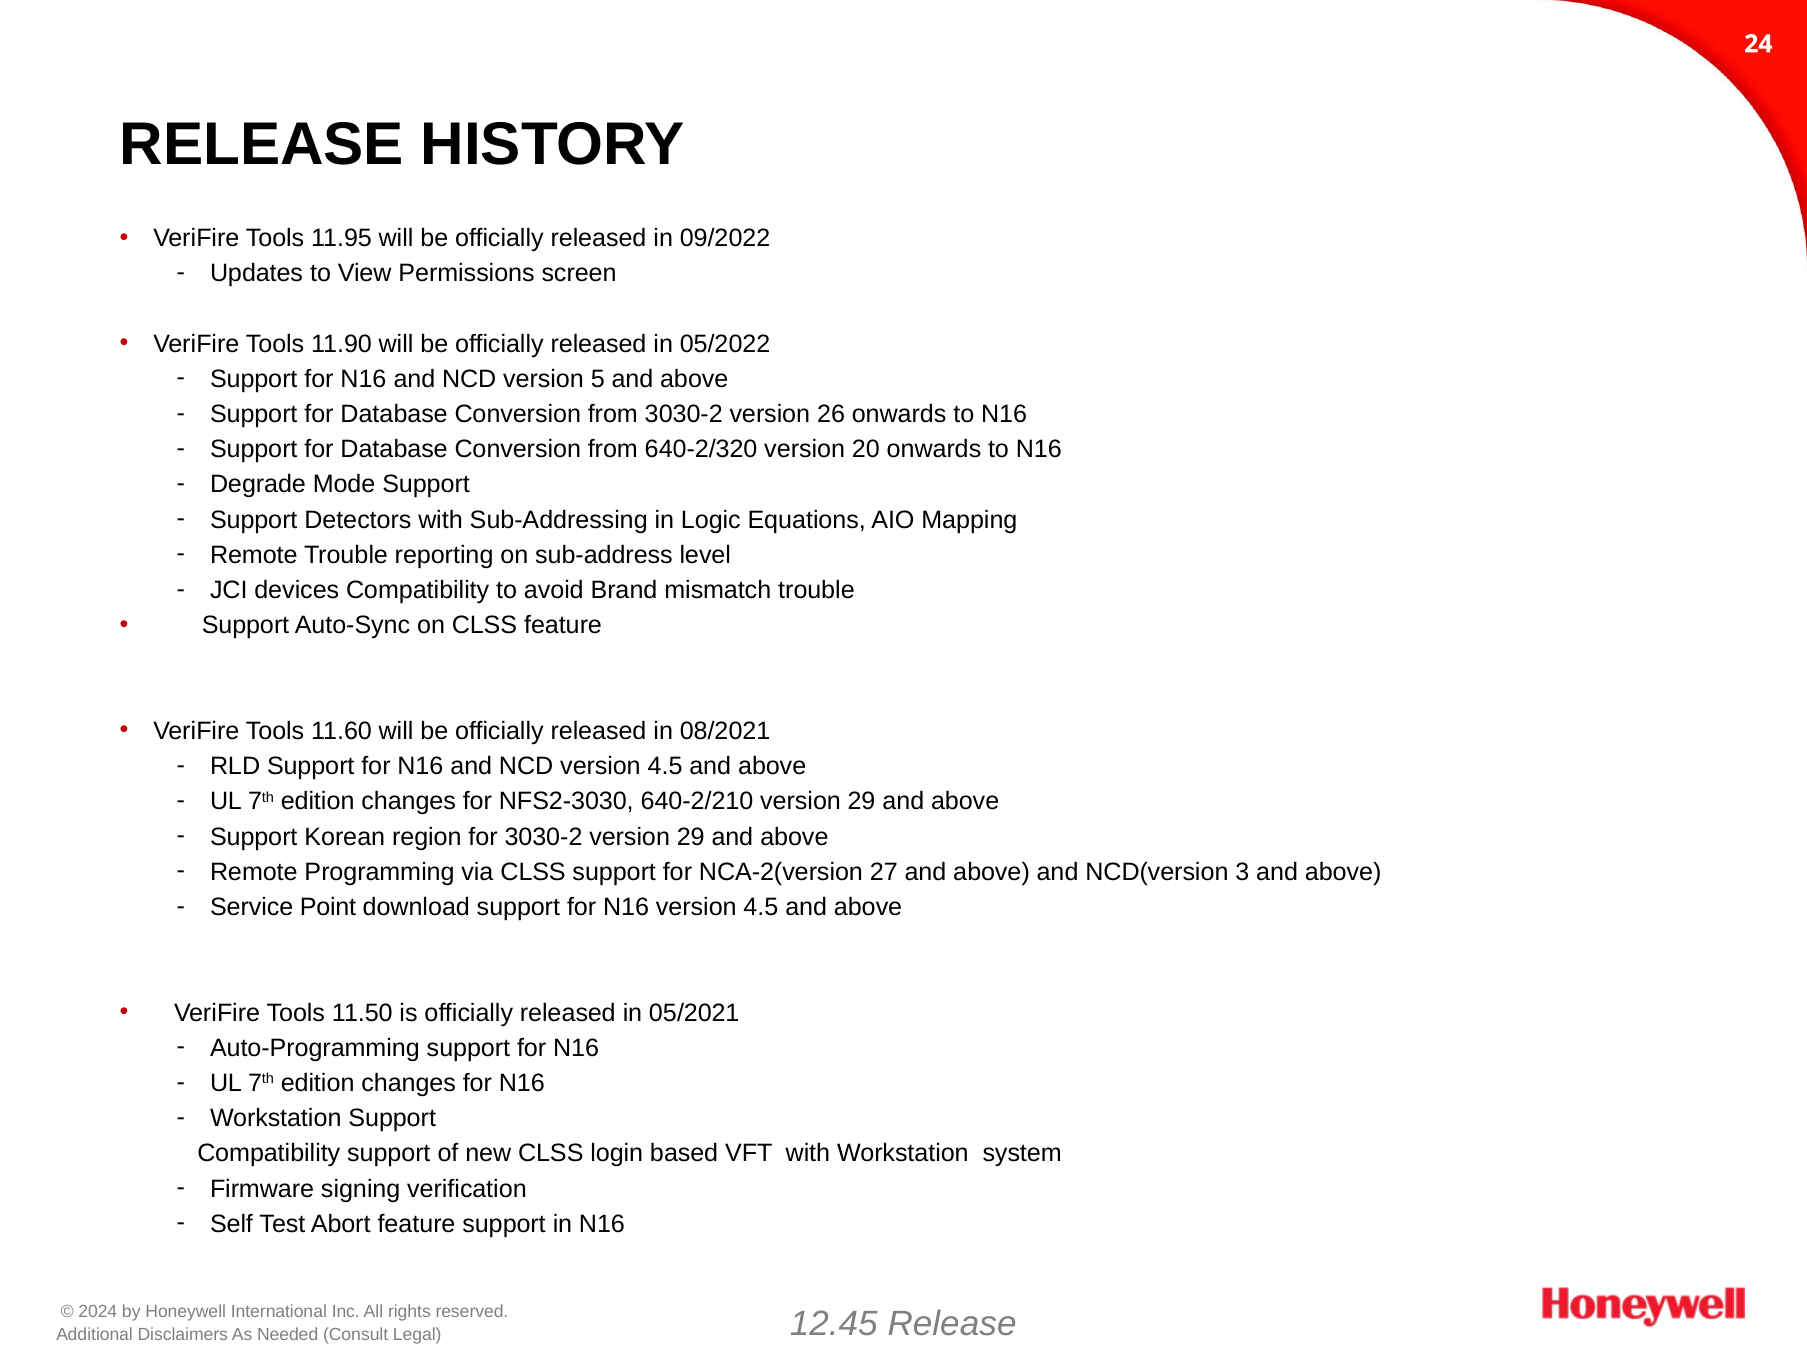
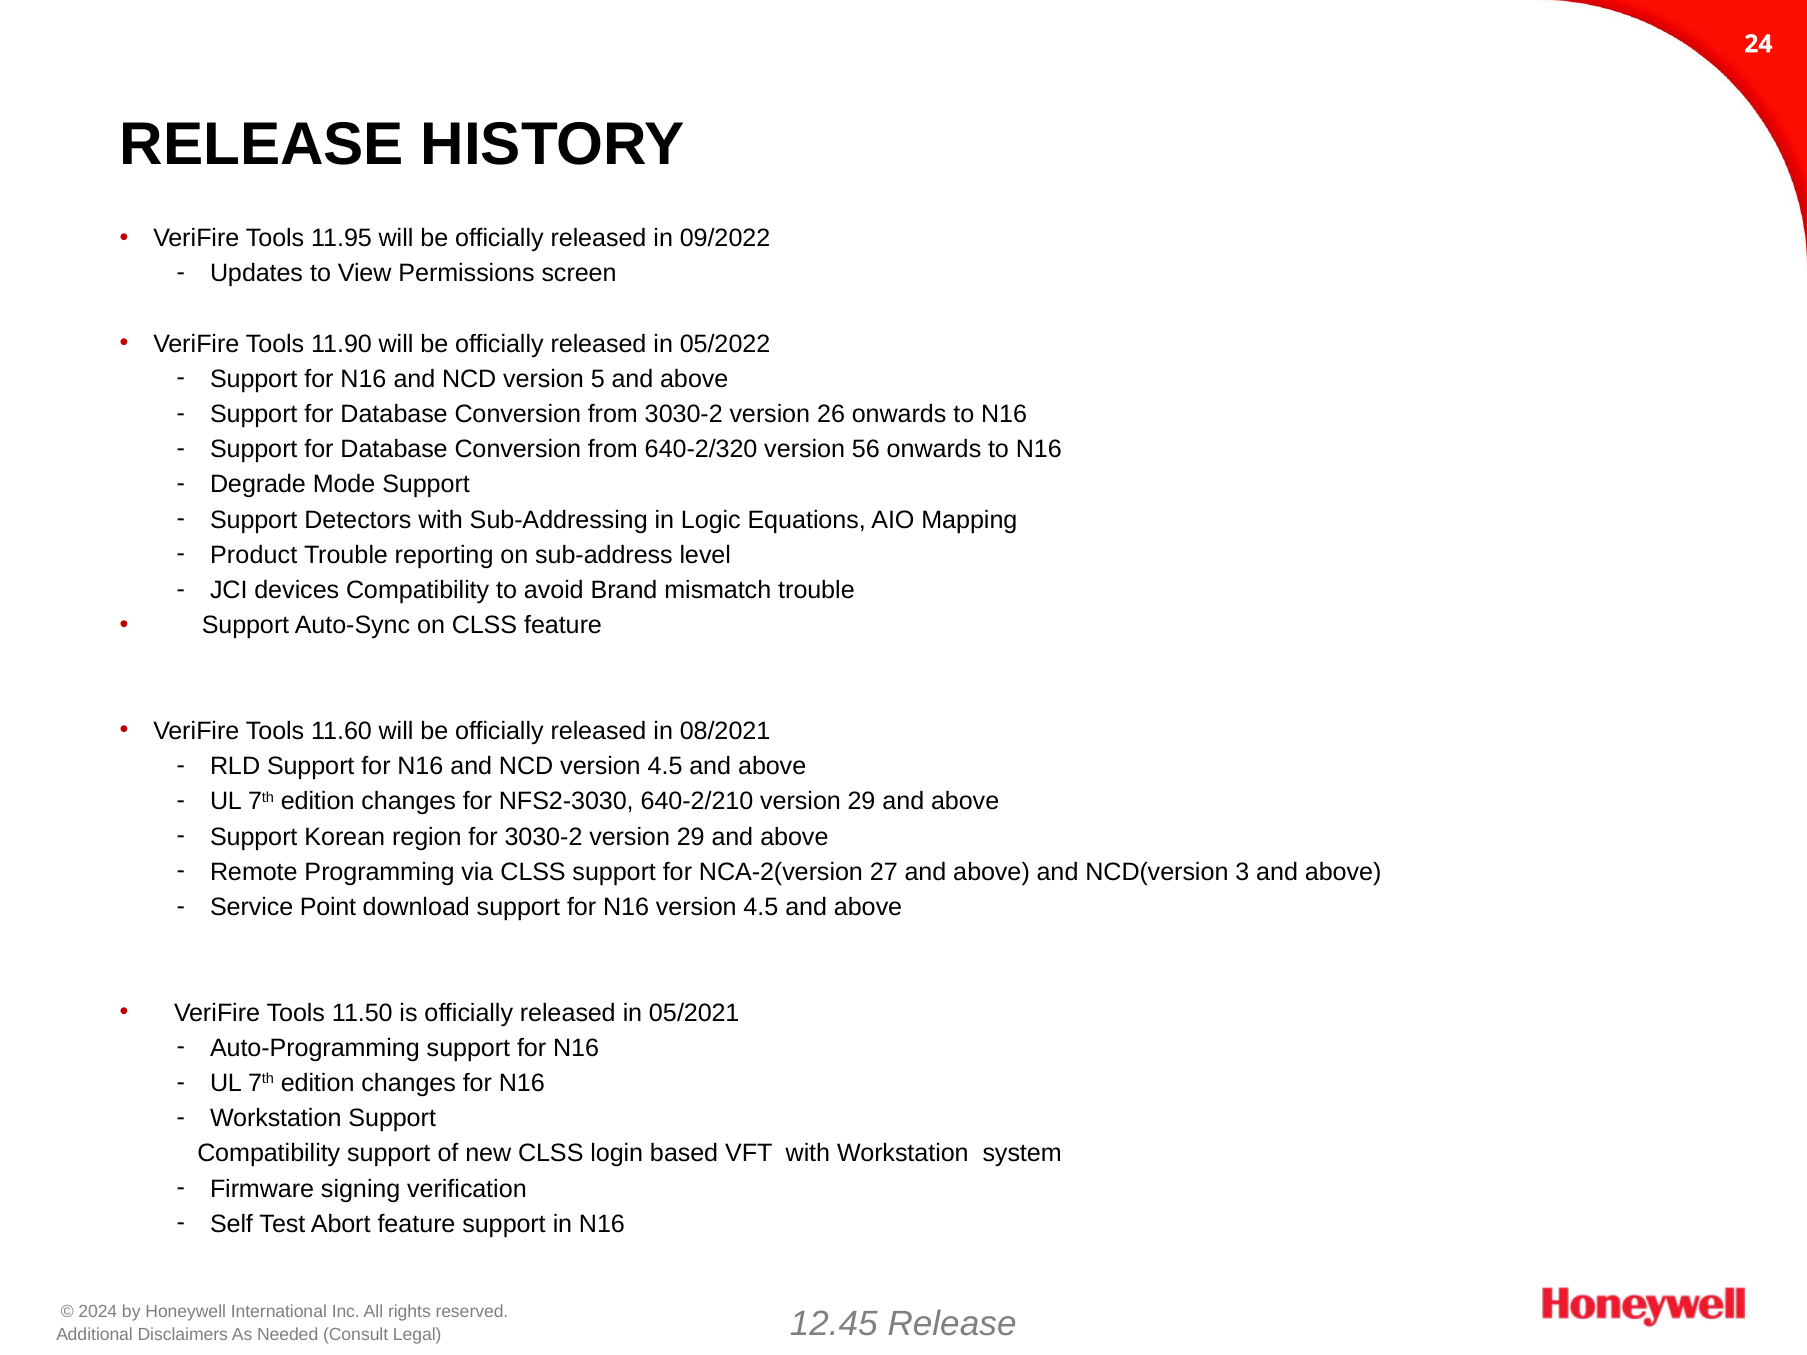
20: 20 -> 56 (866, 450)
Remote: Remote -> Product (254, 555)
